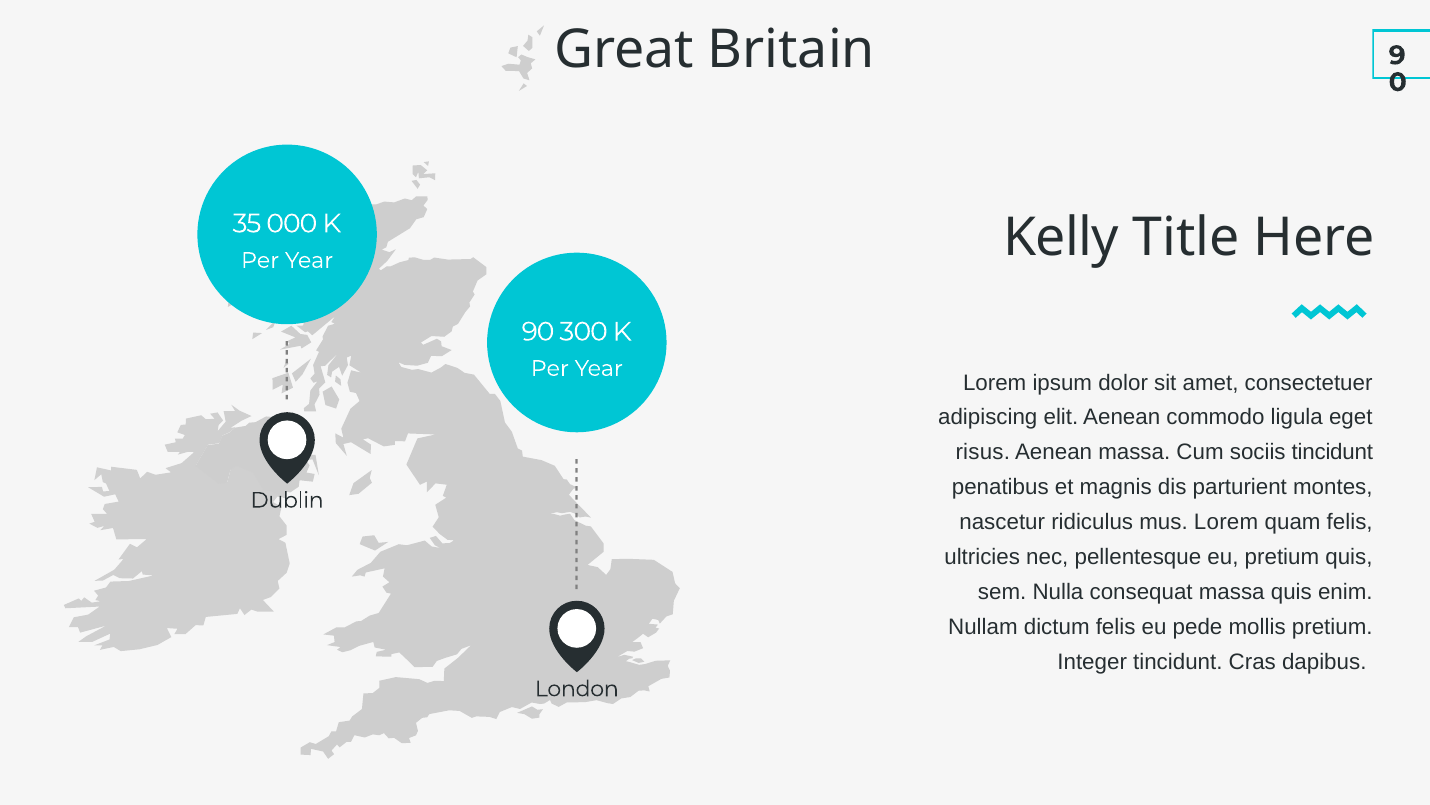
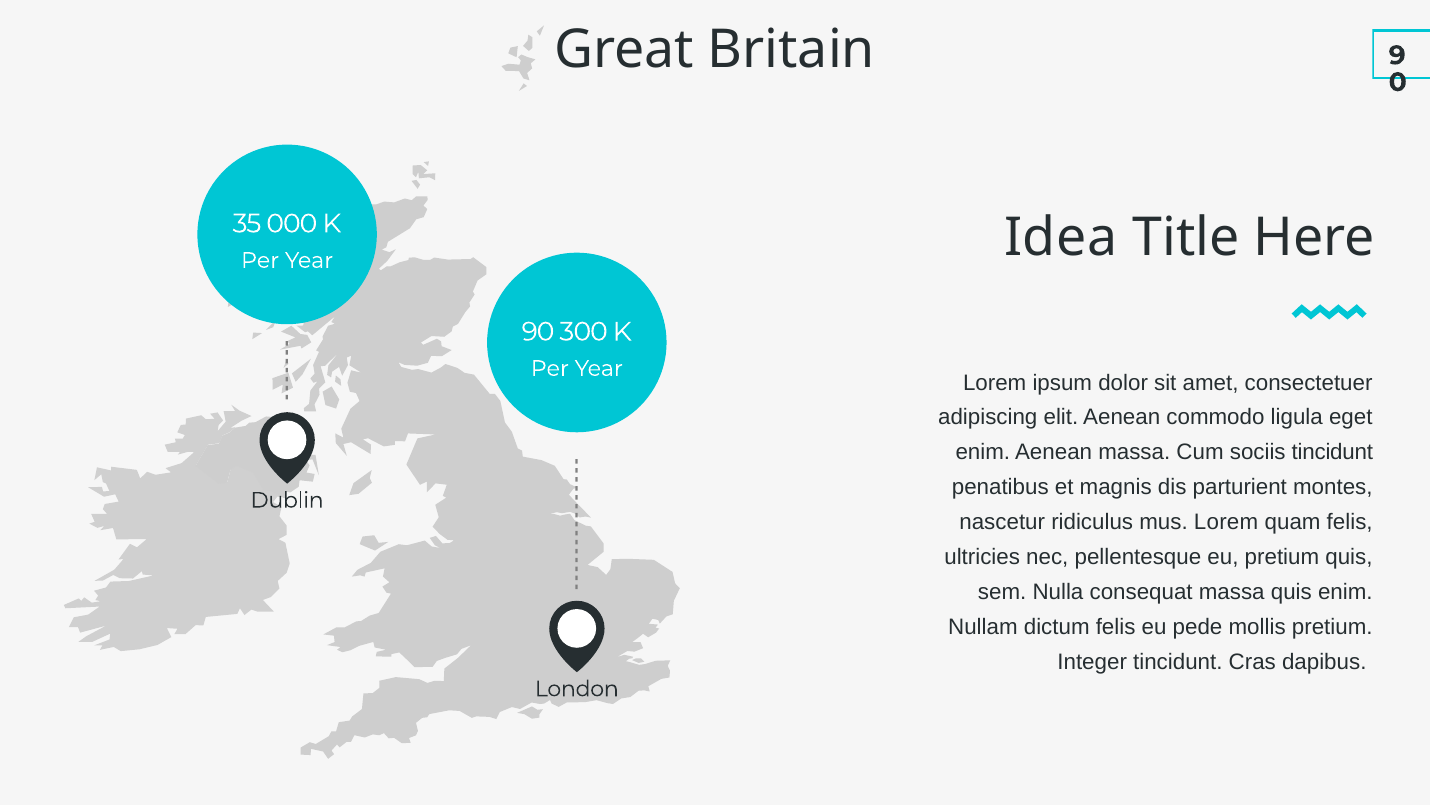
Kelly: Kelly -> Idea (1061, 237)
risus: risus -> enim (983, 452)
